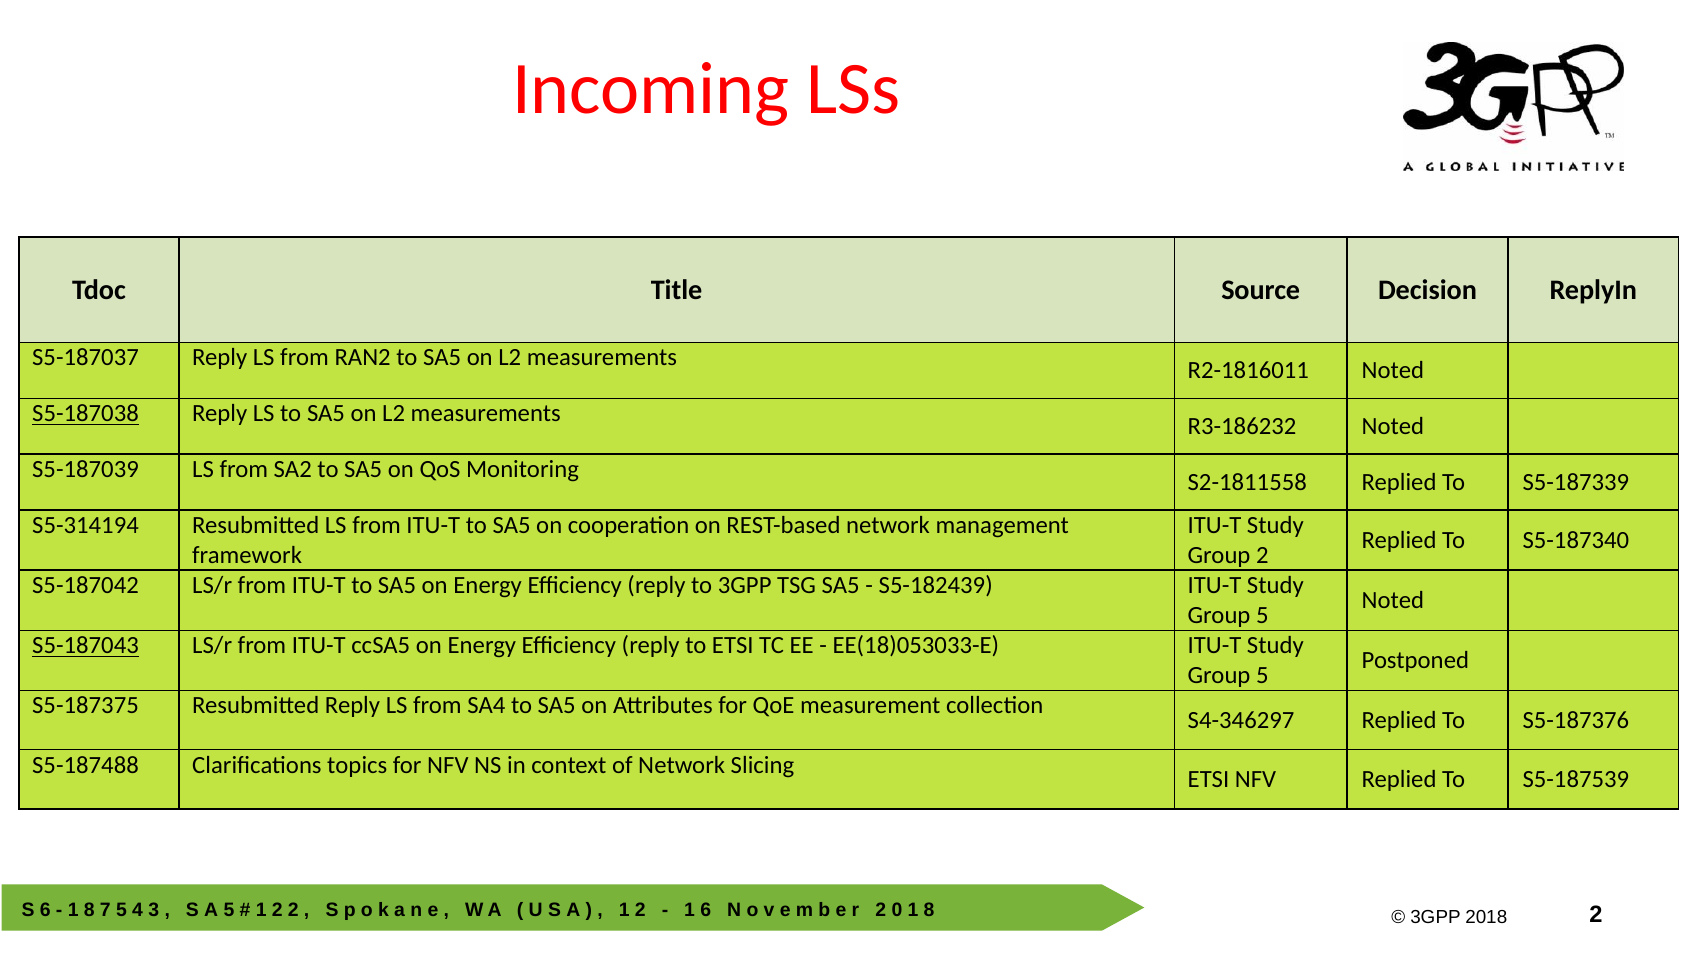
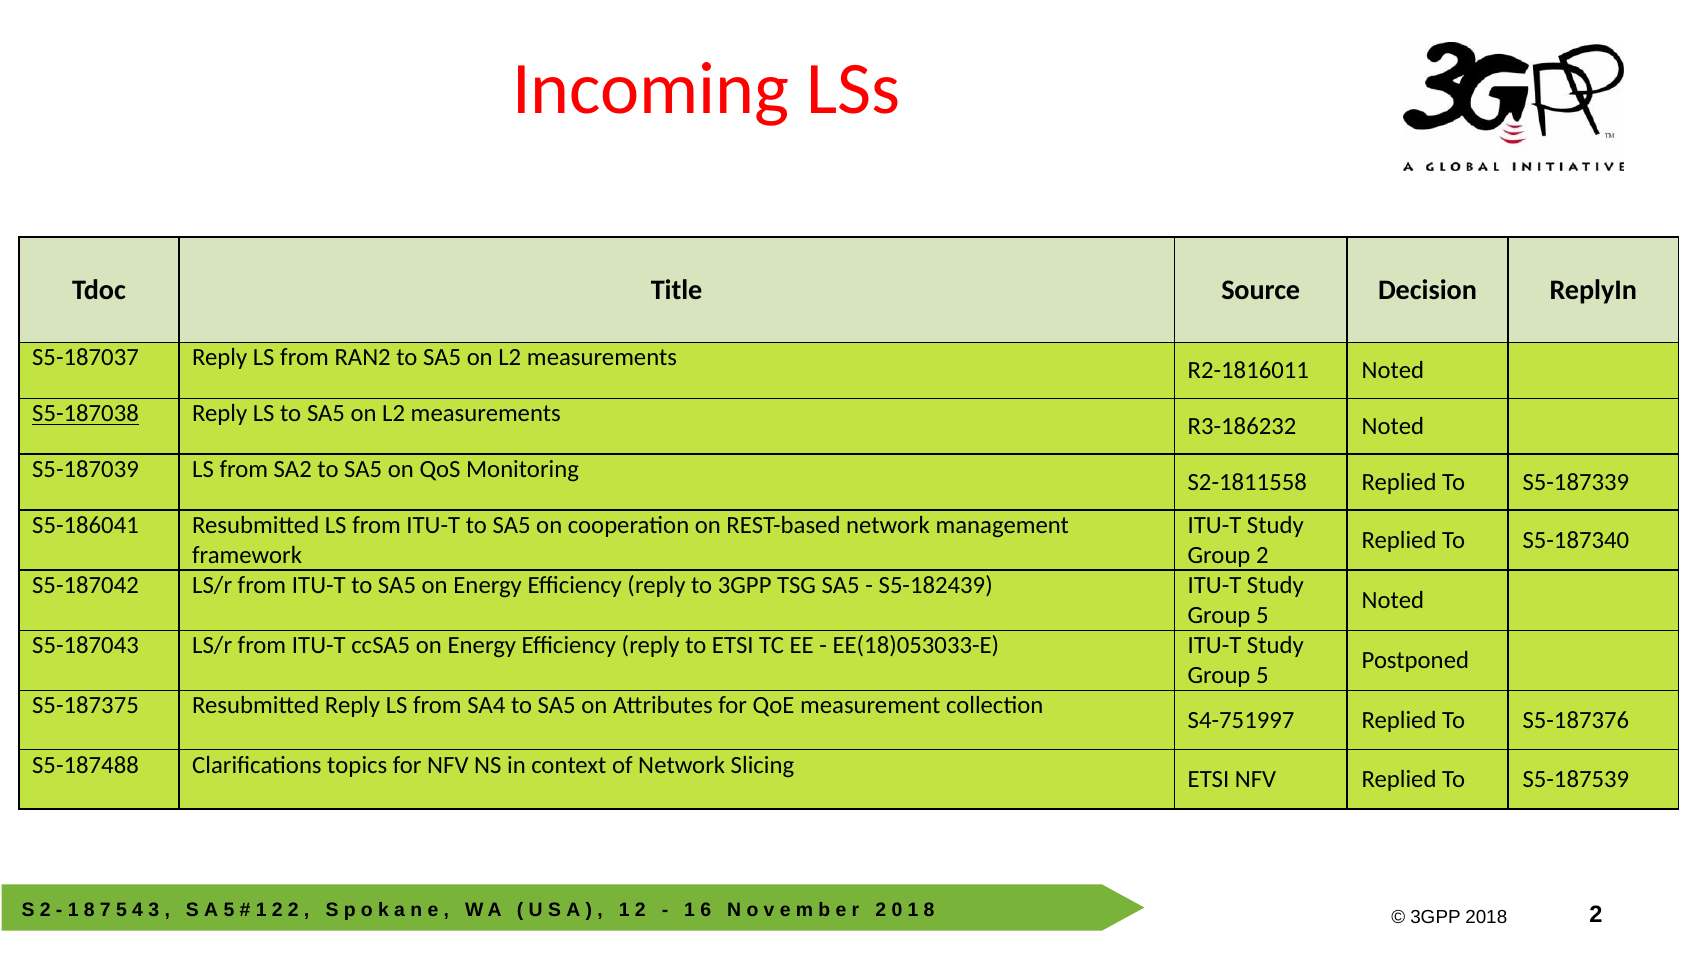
S5-314194: S5-314194 -> S5-186041 (85, 525)
S5-187043 underline: present -> none (85, 646)
S4-346297: S4-346297 -> S4-751997 (1241, 720)
6: 6 -> 2 (45, 910)
